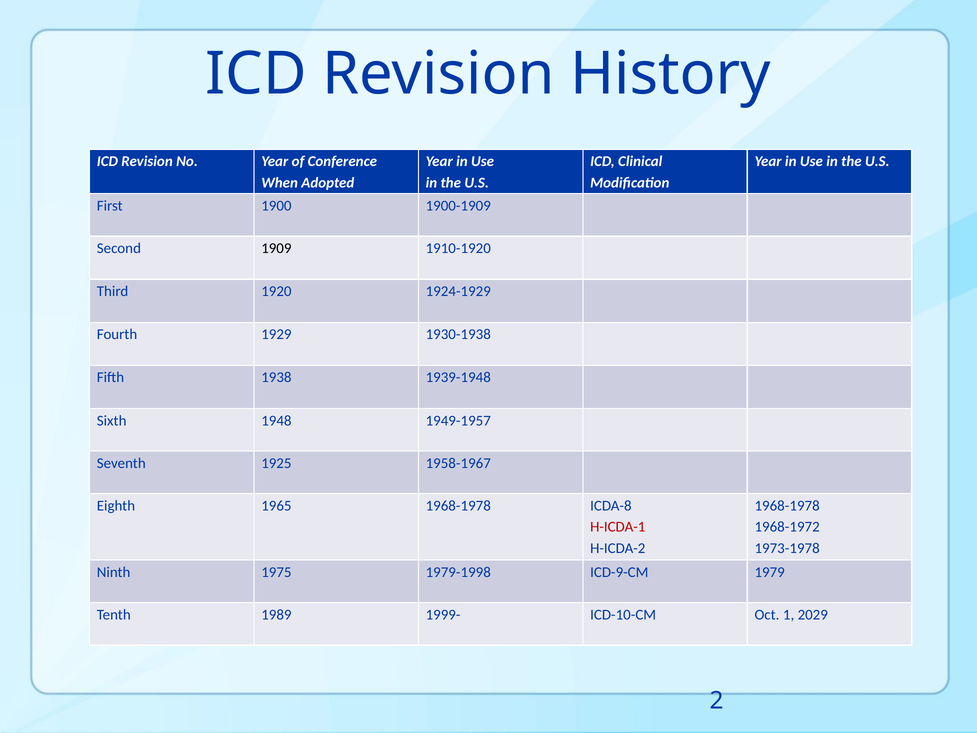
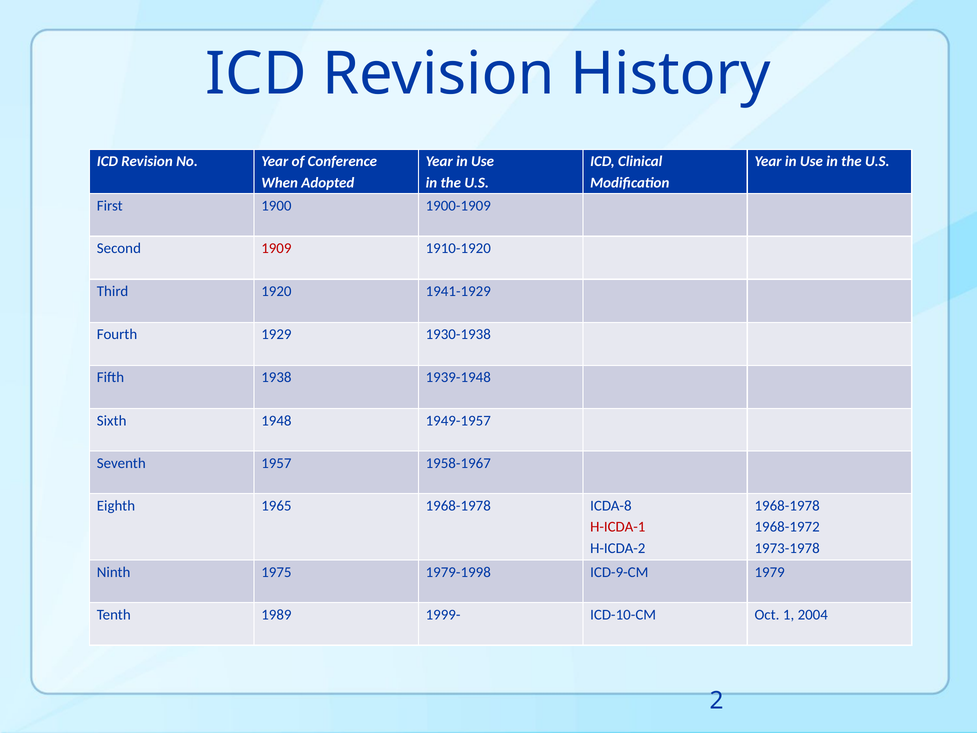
1909 colour: black -> red (276, 248)
1924-1929: 1924-1929 -> 1941-1929 (458, 291)
1925: 1925 -> 1957 (276, 463)
2029: 2029 -> 2004 (813, 615)
